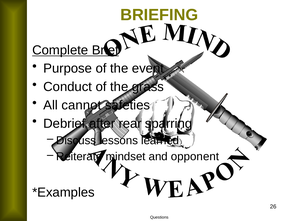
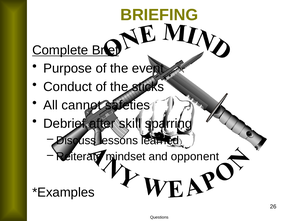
grass: grass -> sticks (148, 87)
rear: rear -> skill (130, 123)
